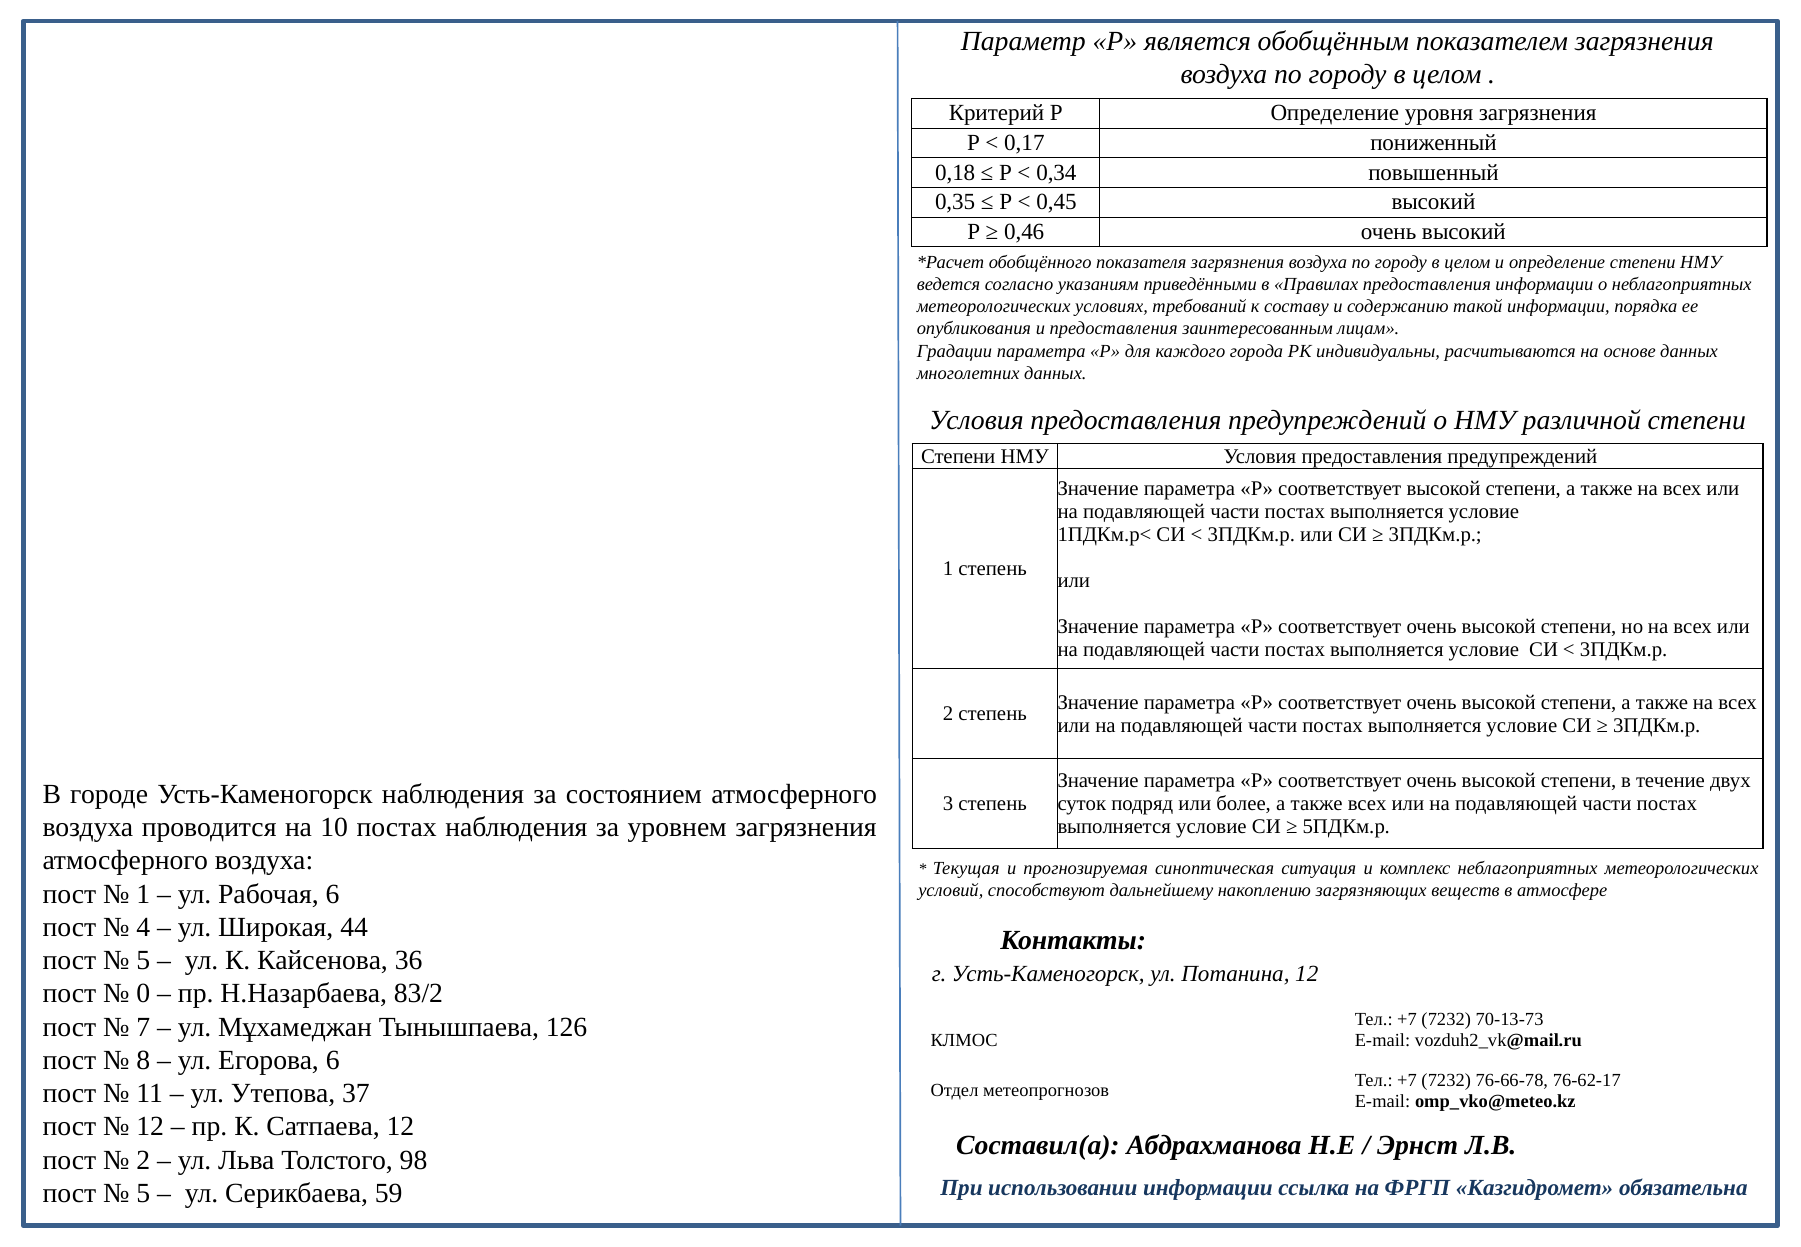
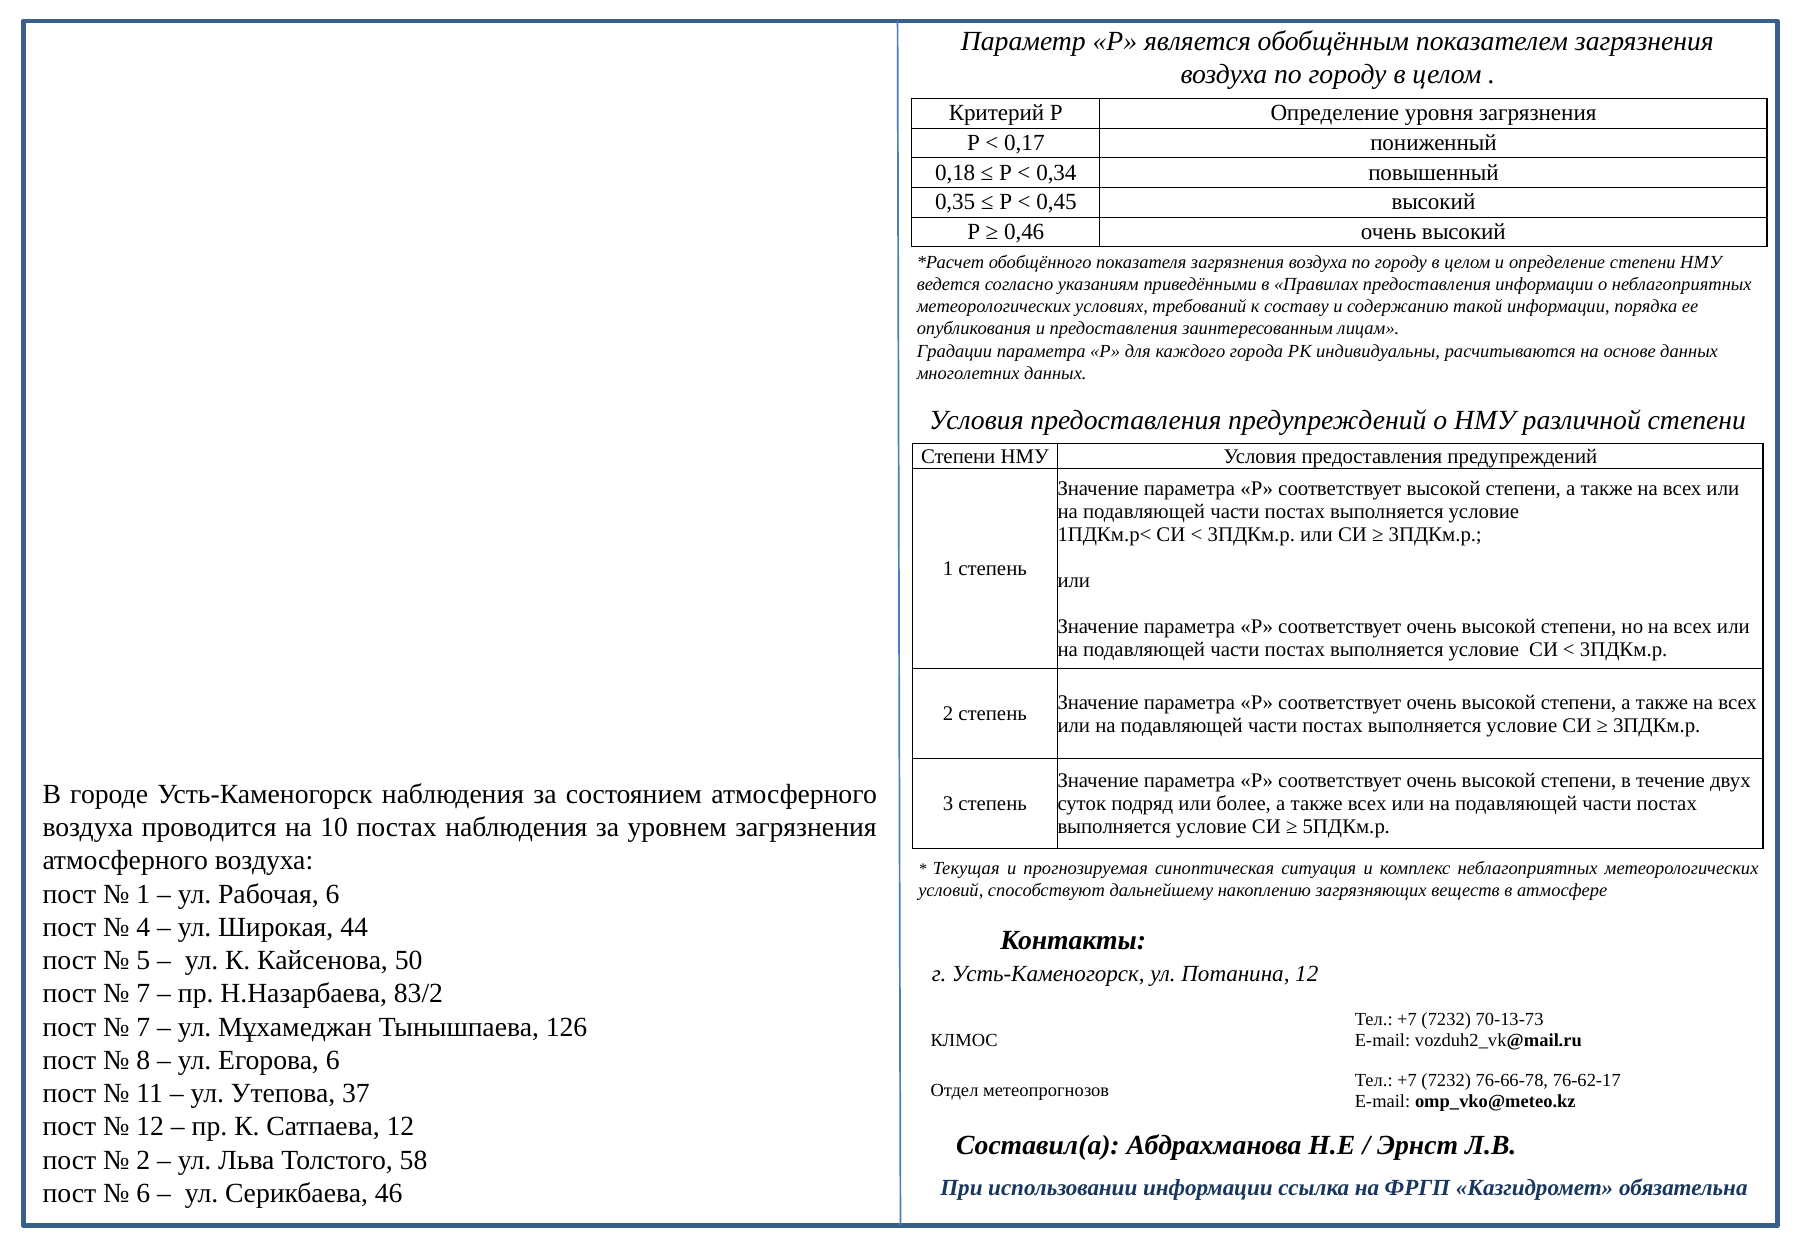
36: 36 -> 50 (409, 960)
0: 0 -> 7 (143, 994)
98: 98 -> 58 (414, 1160)
5: 5 -> 6 (143, 1193)
59: 59 -> 46 (389, 1193)
